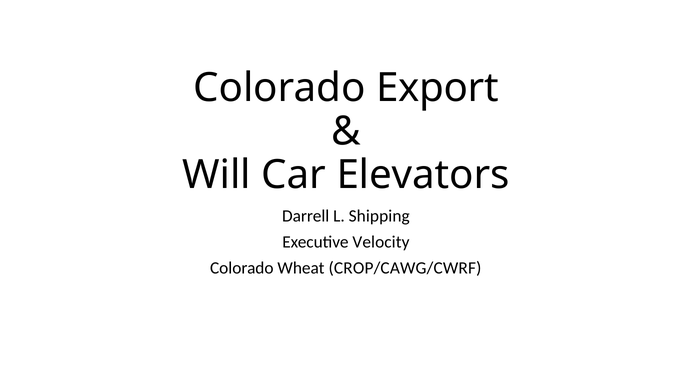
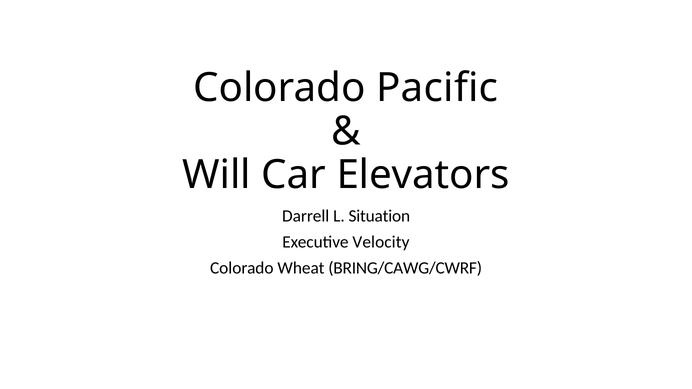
Export: Export -> Pacific (437, 88)
Shipping: Shipping -> Situation (379, 216)
CROP/CAWG/CWRF: CROP/CAWG/CWRF -> BRING/CAWG/CWRF (405, 268)
